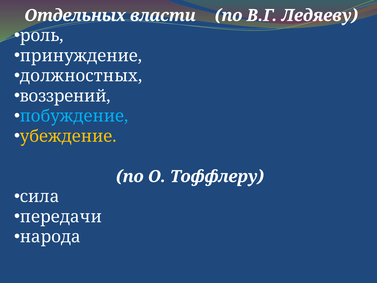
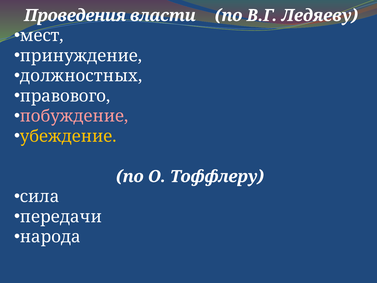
Отдельных: Отдельных -> Проведения (75, 15)
роль: роль -> мест (42, 36)
воззрений: воззрений -> правового (65, 96)
побуждение colour: light blue -> pink (74, 116)
